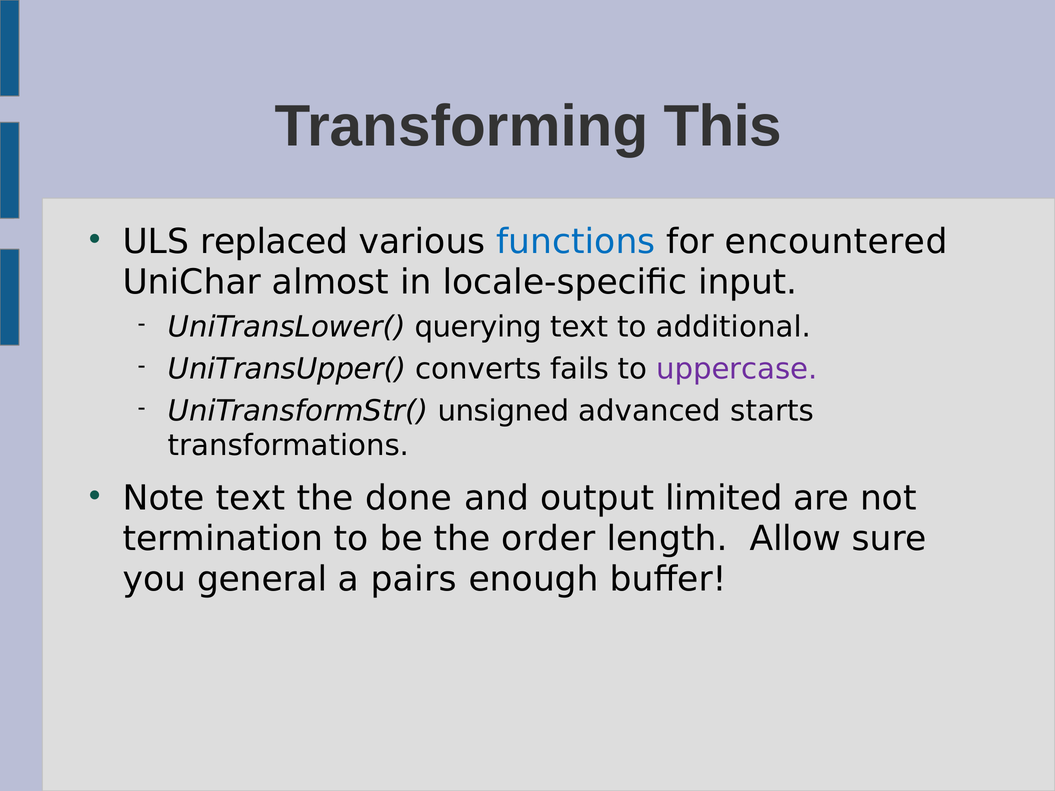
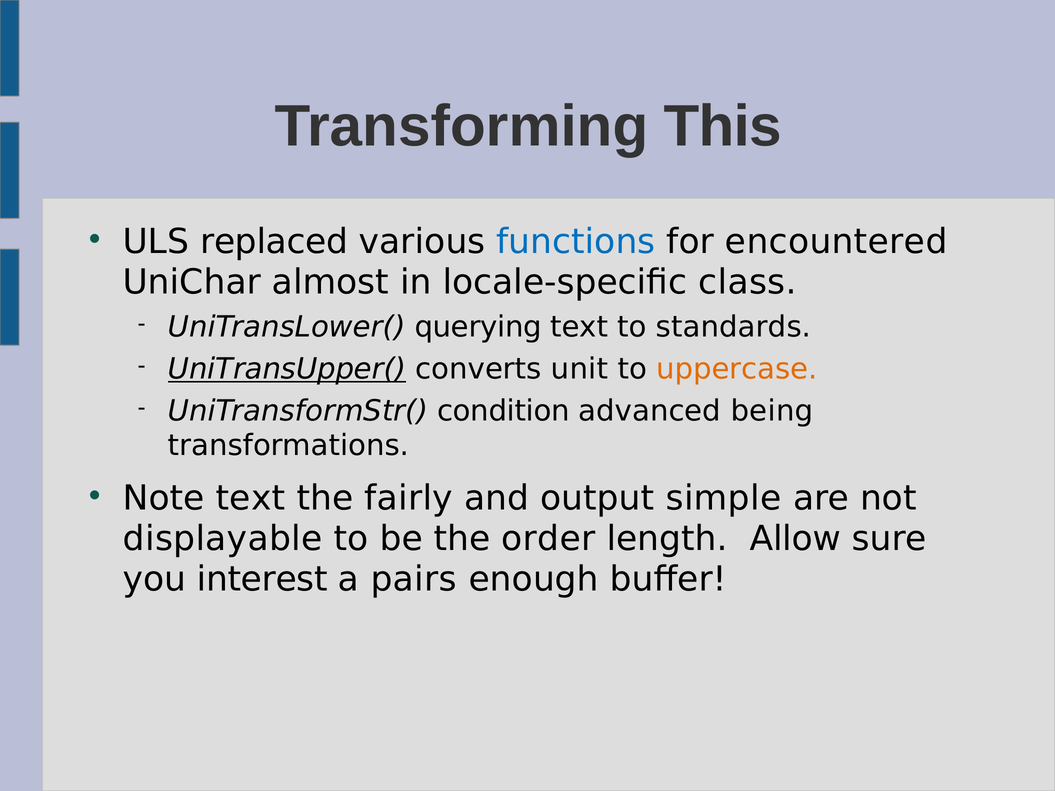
input: input -> class (747, 282)
additional: additional -> standards (734, 327)
UniTransUpper( underline: none -> present (287, 369)
fails: fails -> unit (579, 369)
uppercase colour: purple -> orange (737, 369)
unsigned: unsigned -> condition (503, 411)
starts: starts -> being (772, 411)
done: done -> fairly (409, 498)
limited: limited -> simple (724, 498)
termination: termination -> displayable (223, 539)
general: general -> interest (262, 580)
